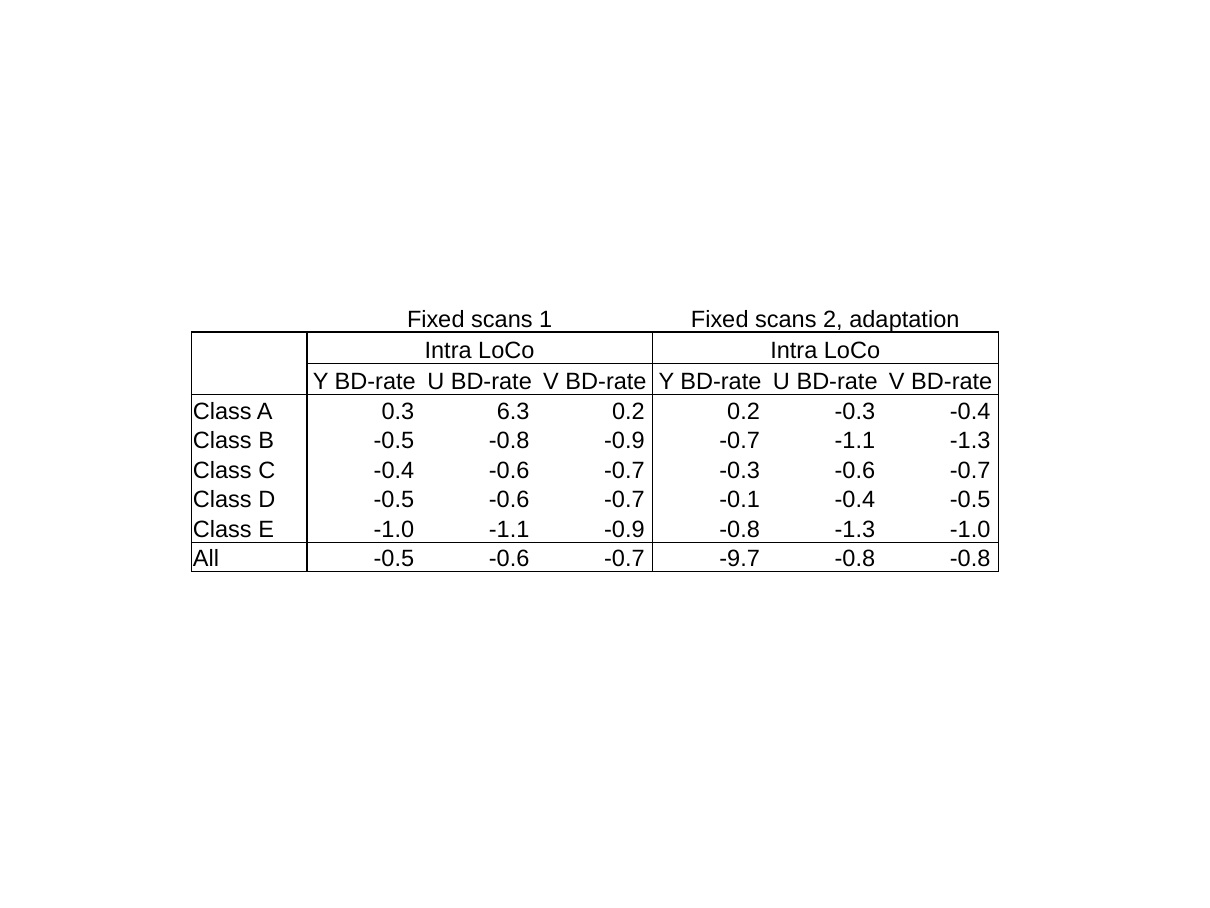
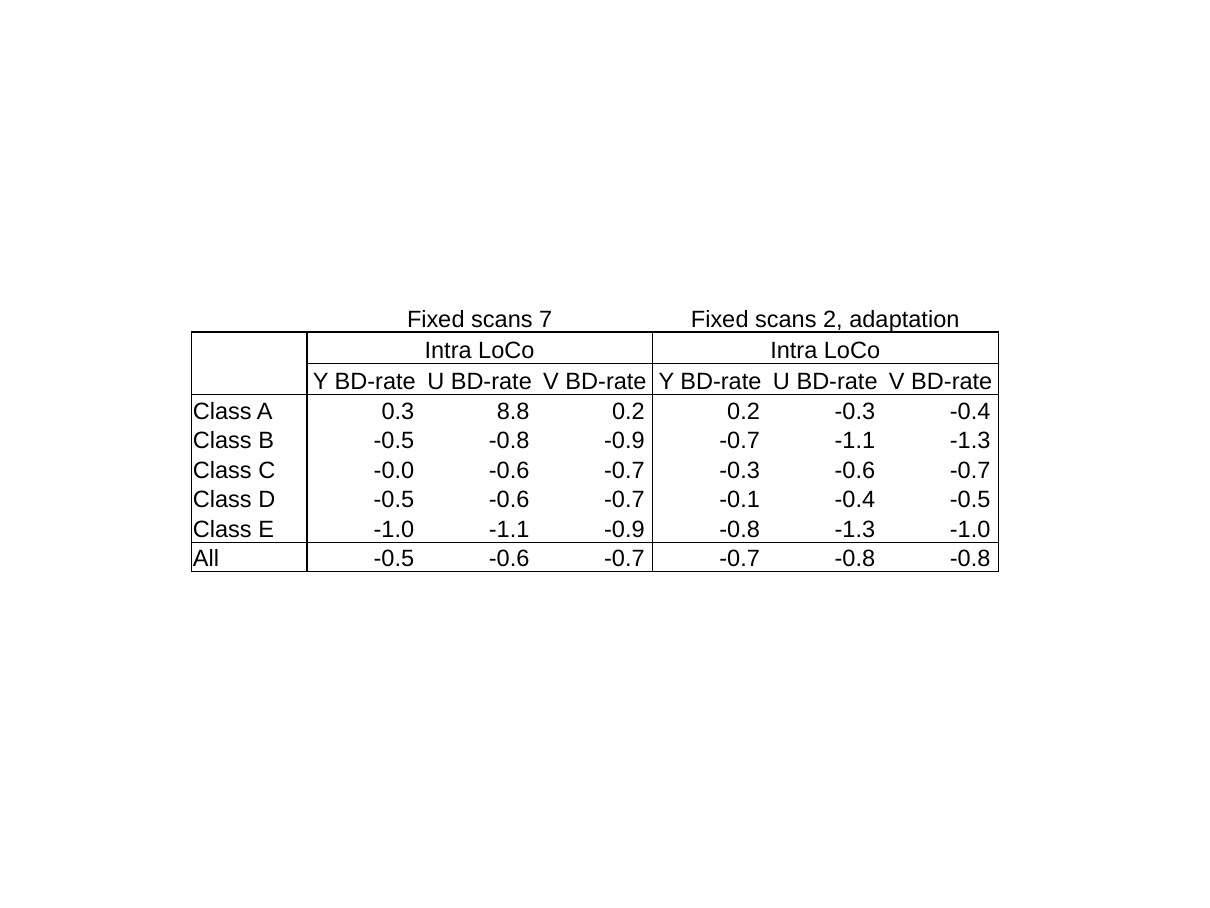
1: 1 -> 7 (546, 319)
6.3: 6.3 -> 8.8 (513, 411)
C -0.4: -0.4 -> -0.0 (394, 470)
-0.7 -9.7: -9.7 -> -0.7 (740, 559)
